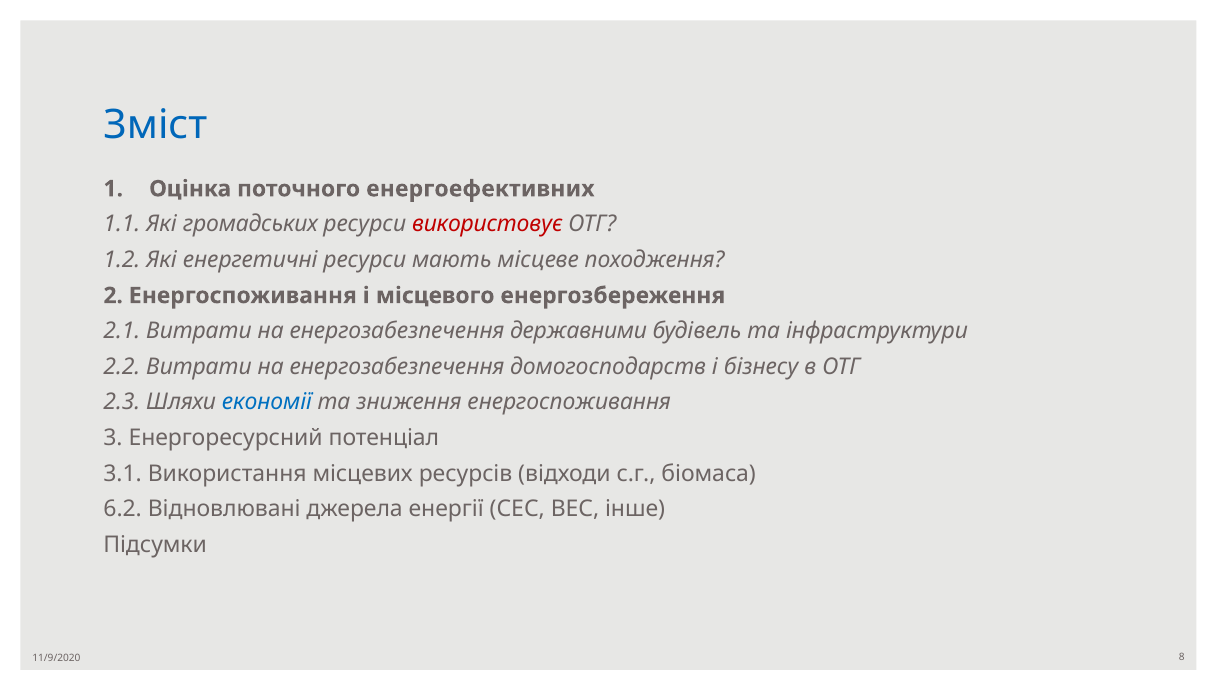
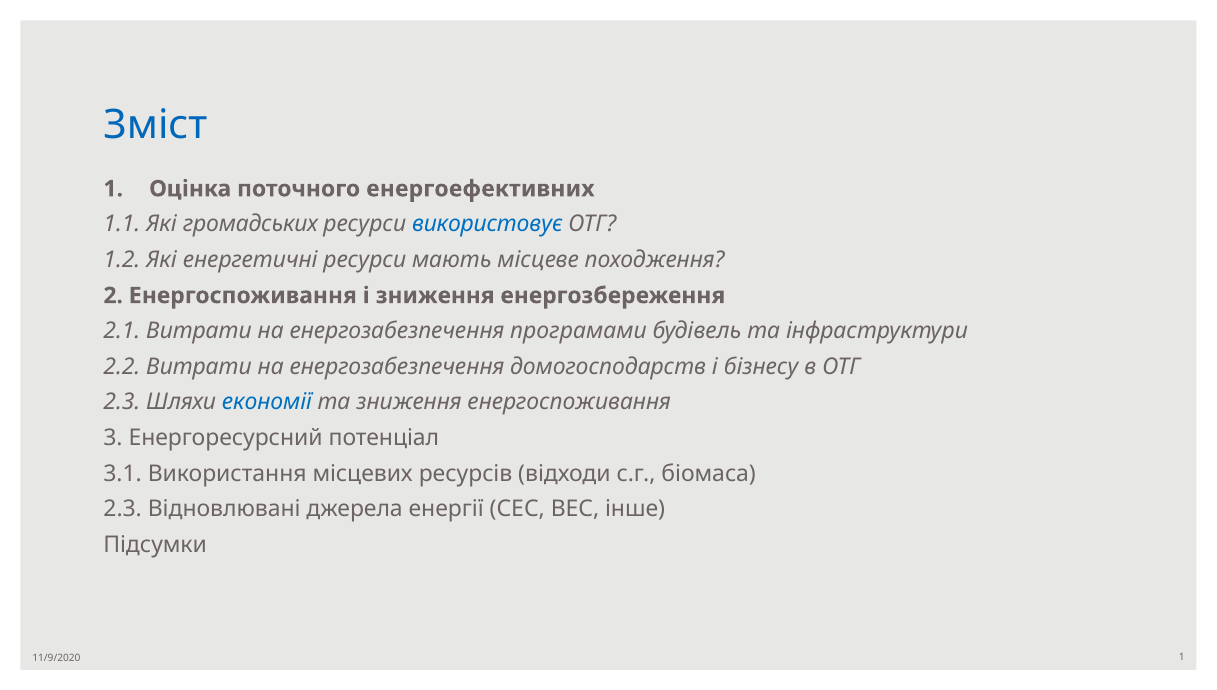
використовує colour: red -> blue (487, 224)
і місцевого: місцевого -> зниження (435, 296)
державними: державними -> програмами (578, 331)
6.2: 6.2 -> 2.3 (123, 509)
11/9/2020 8: 8 -> 1 (1182, 657)
